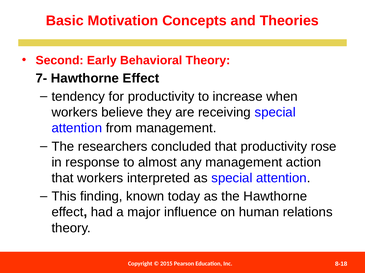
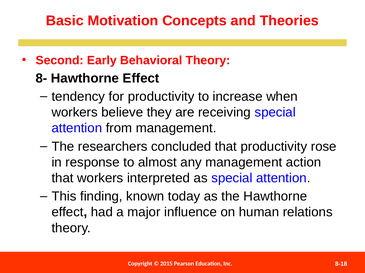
7-: 7- -> 8- (41, 78)
